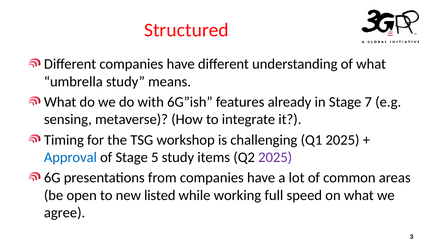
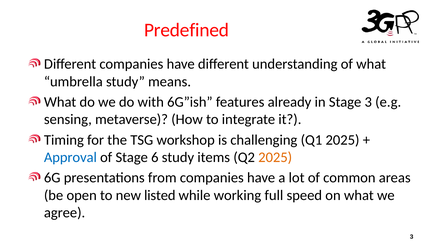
Structured: Structured -> Predefined (187, 30)
Stage 7: 7 -> 3 (368, 102)
5: 5 -> 6 (155, 157)
2025 colour: purple -> orange (275, 157)
